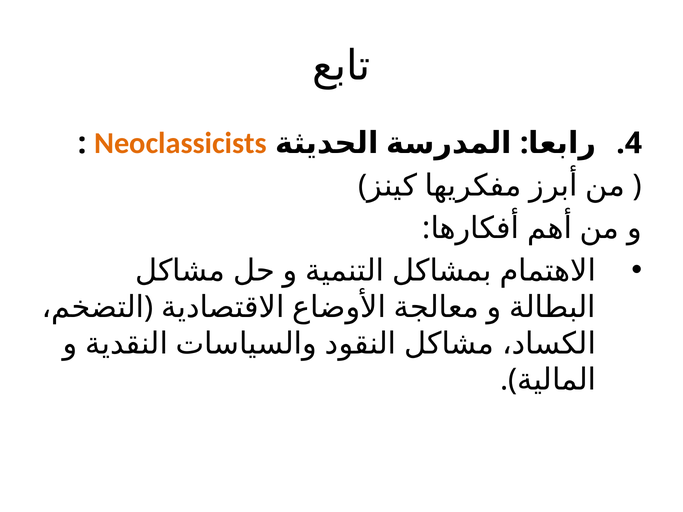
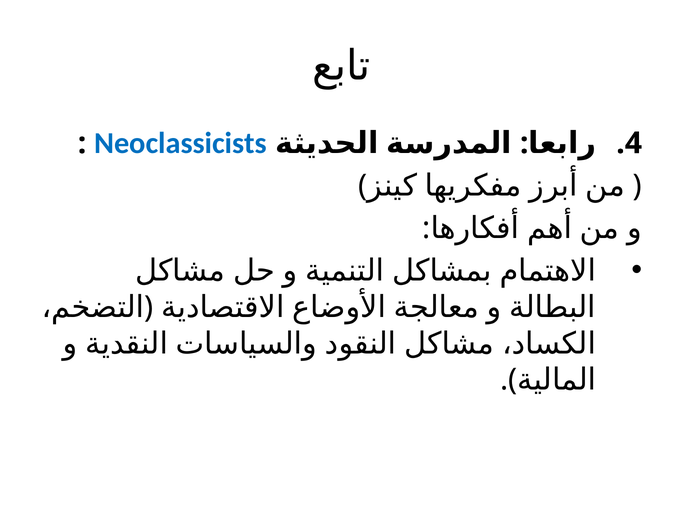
Neoclassicists colour: orange -> blue (181, 143)
